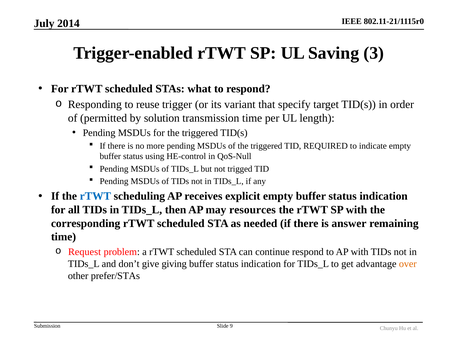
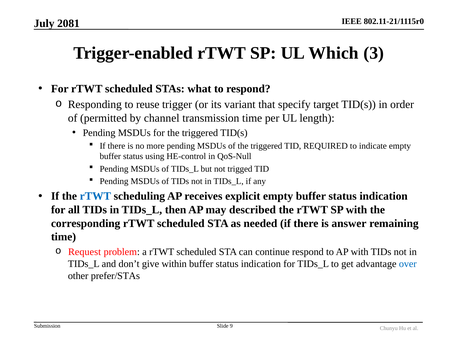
2014: 2014 -> 2081 (68, 23)
Saving: Saving -> Which (334, 53)
solution: solution -> channel (162, 118)
resources: resources -> described (253, 210)
giving: giving -> within (174, 264)
over colour: orange -> blue (408, 264)
